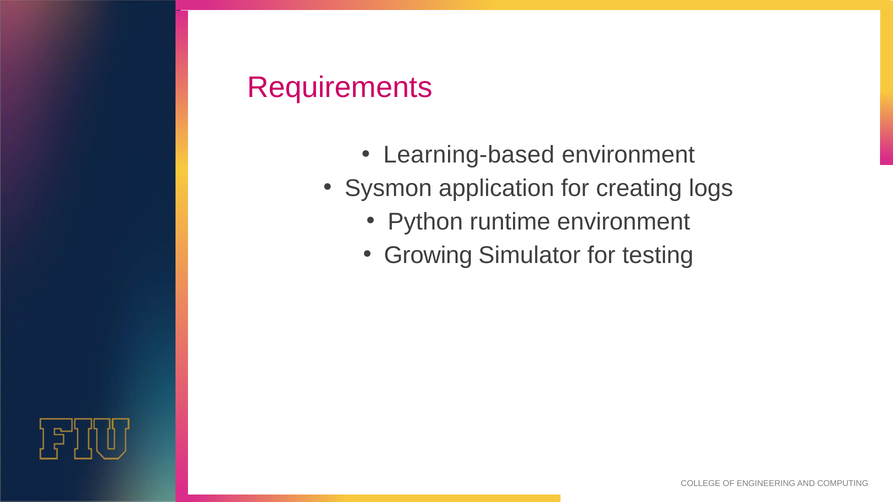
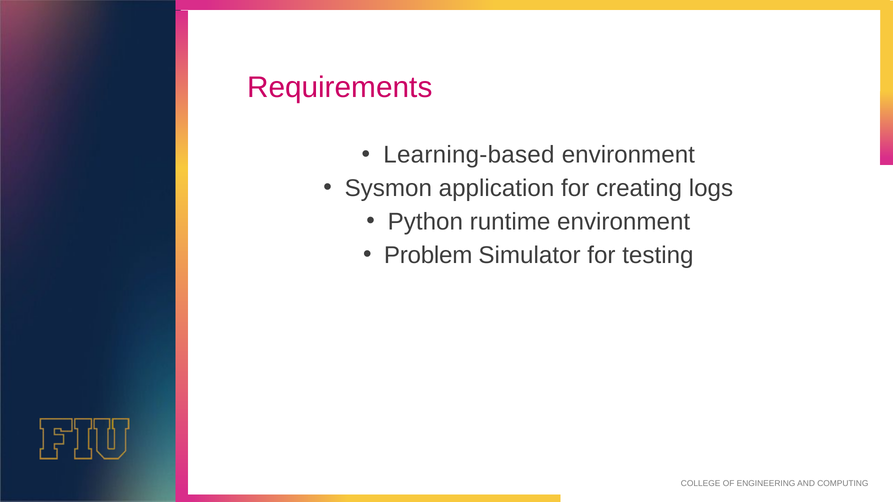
Growing: Growing -> Problem (428, 255)
